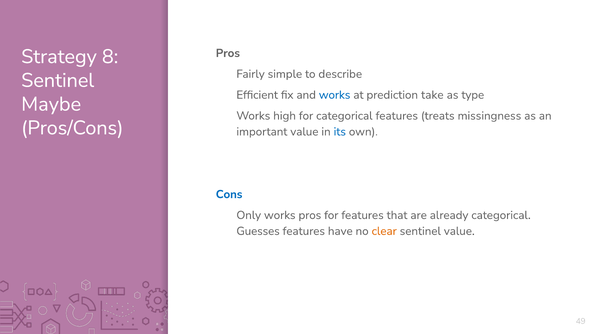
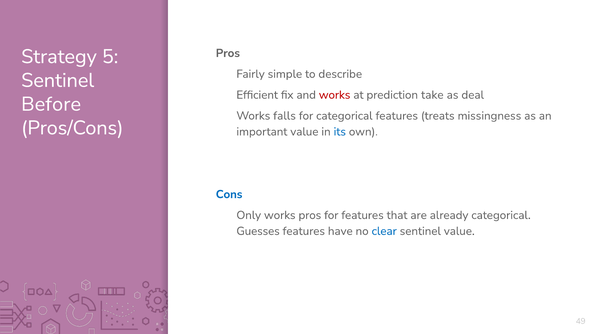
8: 8 -> 5 (110, 57)
works colour: blue -> red (335, 95)
type: type -> deal (473, 95)
Maybe: Maybe -> Before (51, 104)
high: high -> falls (285, 116)
clear colour: orange -> blue (384, 231)
